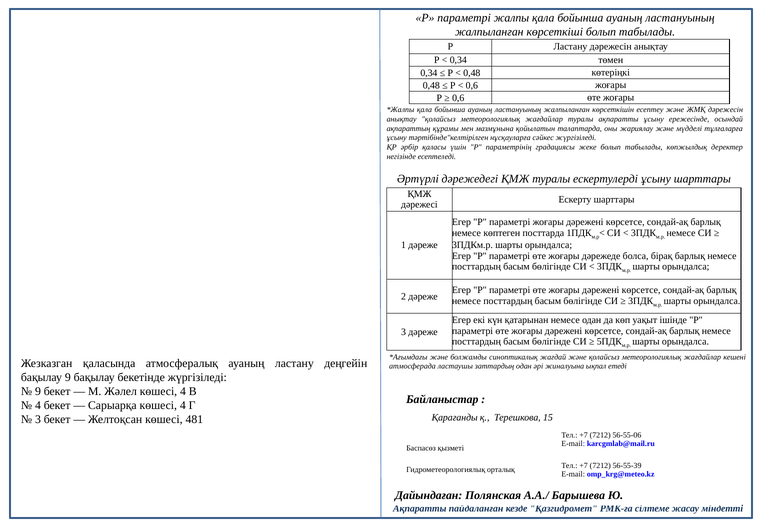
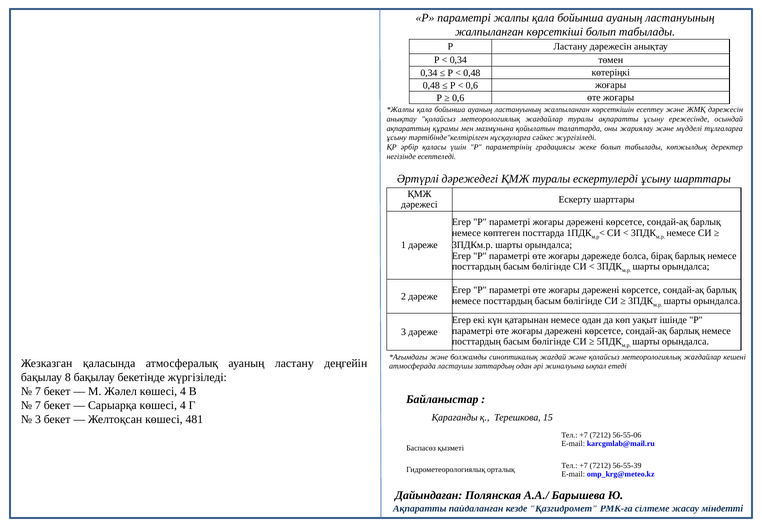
бақылау 9: 9 -> 8 (68, 378)
9: 9 -> 7 (38, 392)
4: 4 -> 7 (38, 406)
